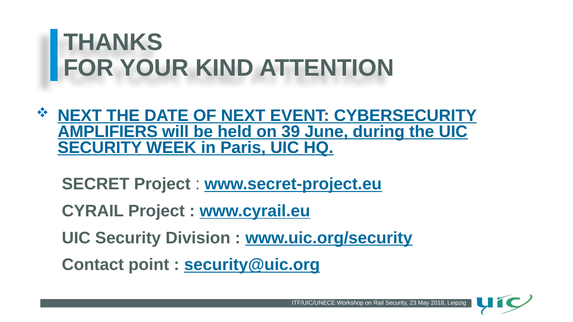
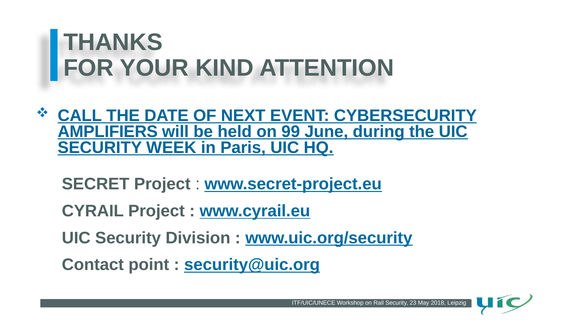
NEXT: NEXT -> CALL (80, 116)
39: 39 -> 99 (291, 132)
